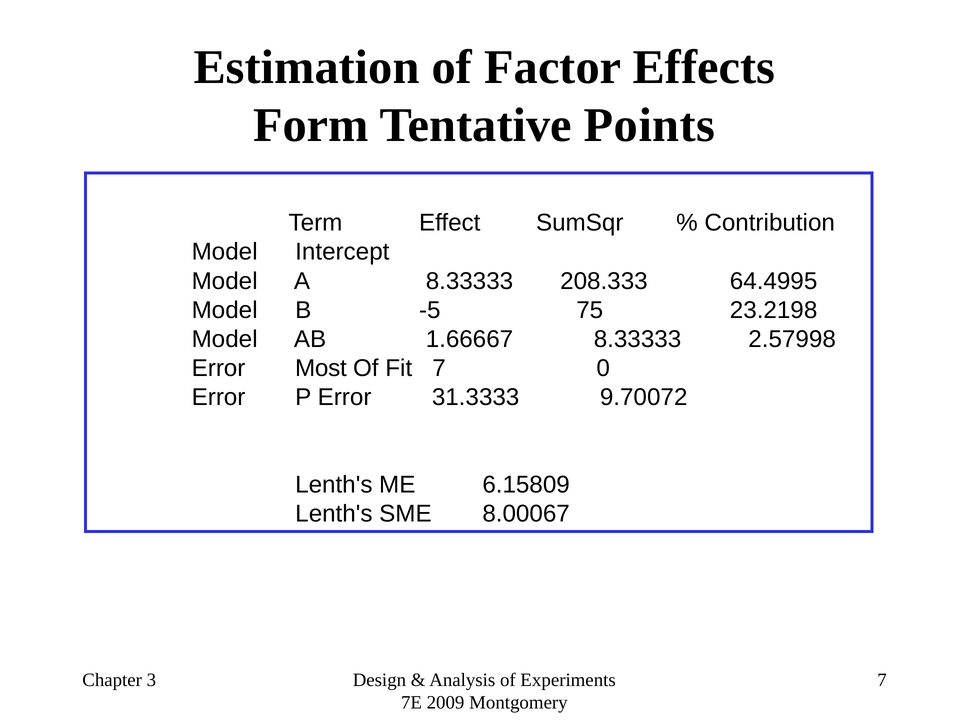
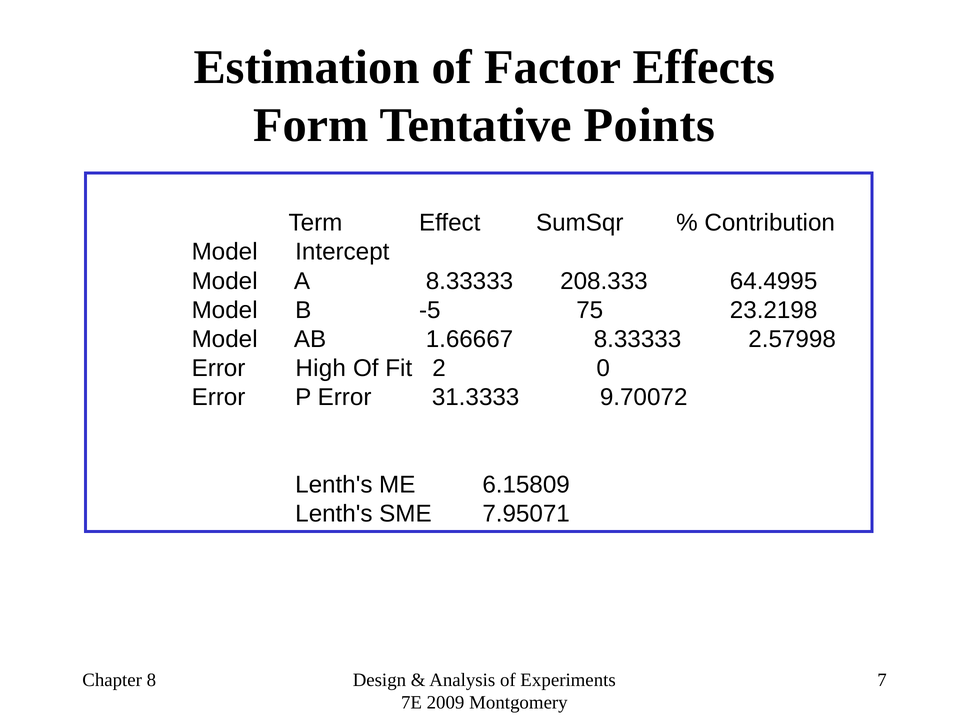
Most: Most -> High (321, 368)
Fit 7: 7 -> 2 (439, 368)
8.00067: 8.00067 -> 7.95071 (526, 514)
3: 3 -> 8 (151, 680)
